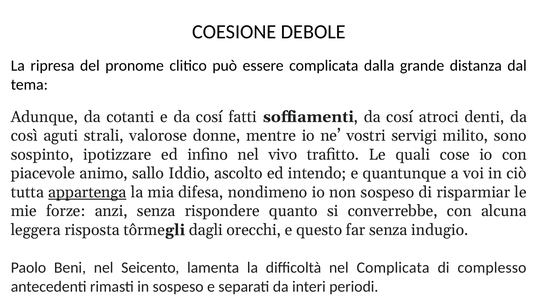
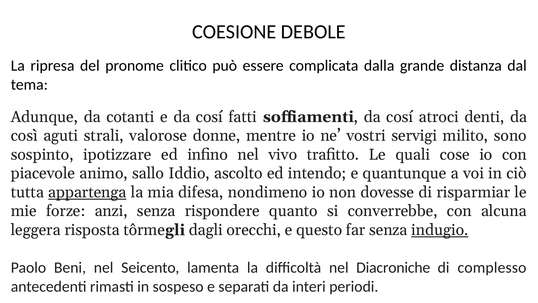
non sospeso: sospeso -> dovesse (387, 192)
indugio underline: none -> present (440, 230)
nel Complicata: Complicata -> Diacroniche (393, 267)
